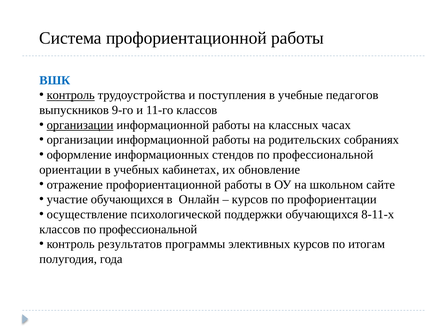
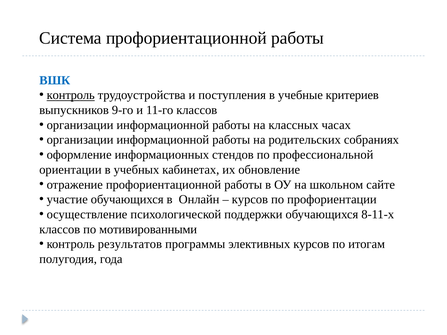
педагогов: педагогов -> критериев (352, 95)
организации underline: present -> none (80, 125)
классов по профессиональной: профессиональной -> мотивированными (148, 229)
